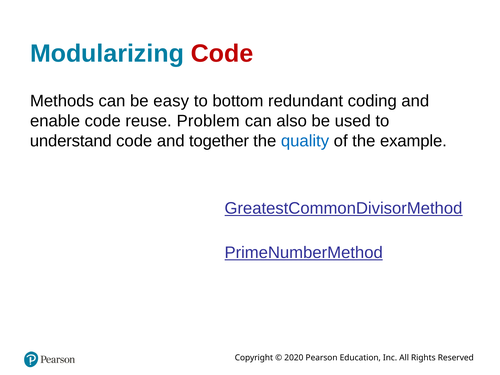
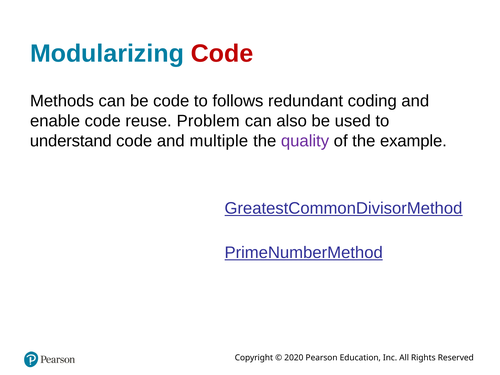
be easy: easy -> code (171, 101)
bottom: bottom -> follows (238, 101)
together: together -> multiple (219, 141)
quality colour: blue -> purple (305, 141)
